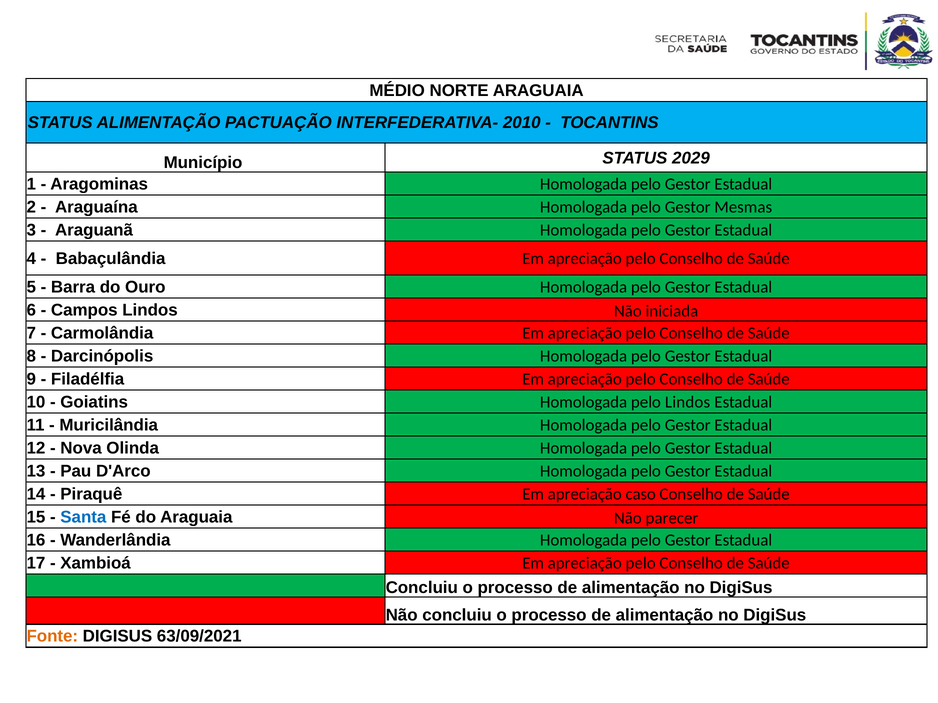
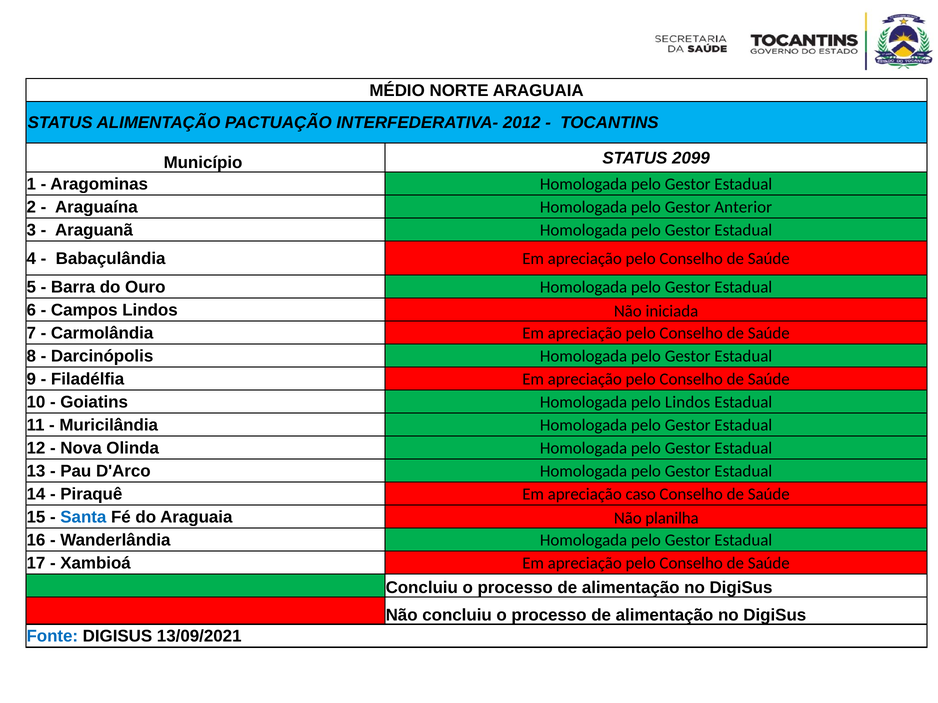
2010: 2010 -> 2012 (522, 123)
2029: 2029 -> 2099 (691, 158)
Mesmas: Mesmas -> Anterior (743, 207)
parecer: parecer -> planilha (672, 518)
Fonte colour: orange -> blue (52, 637)
63/09/2021: 63/09/2021 -> 13/09/2021 (199, 637)
